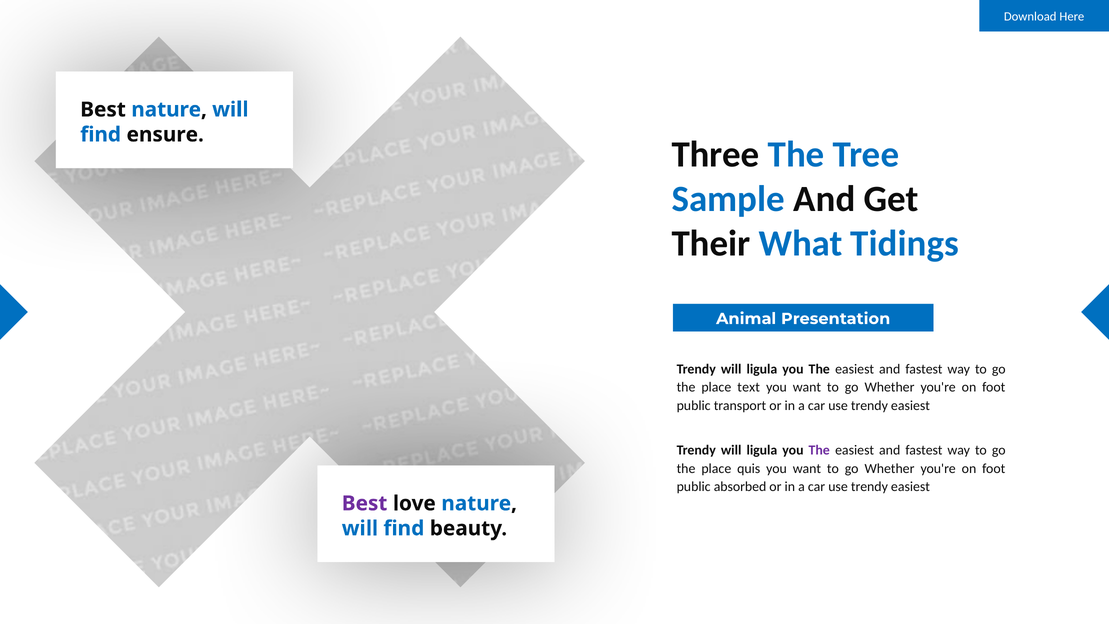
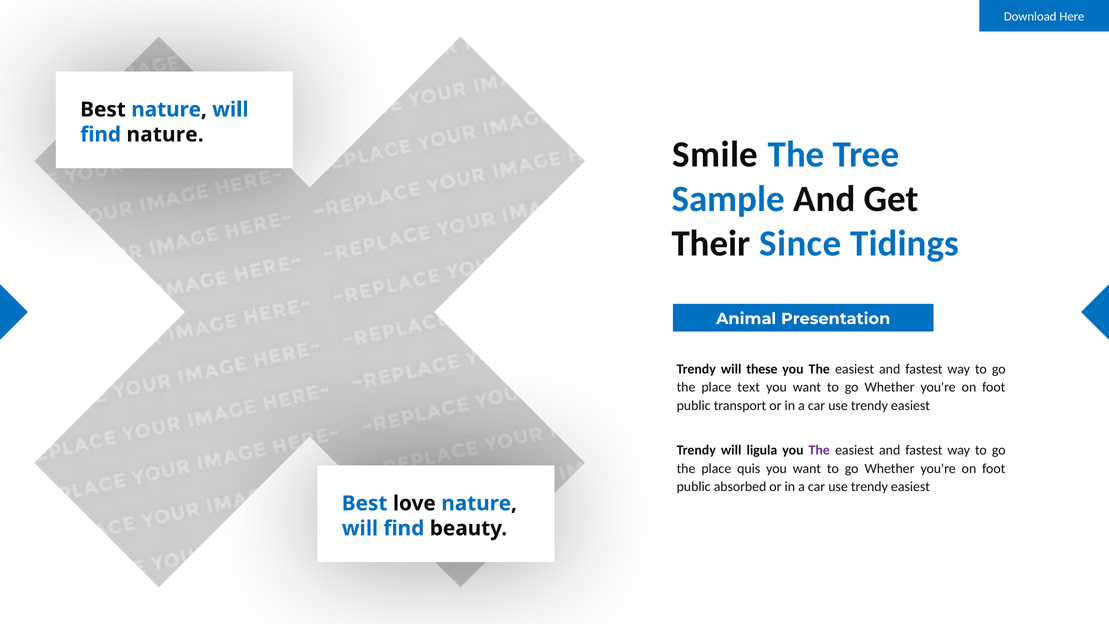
find ensure: ensure -> nature (165, 135)
Three: Three -> Smile (715, 155)
What: What -> Since (800, 243)
ligula: ligula -> these (762, 369)
Best colour: purple -> blue (365, 503)
